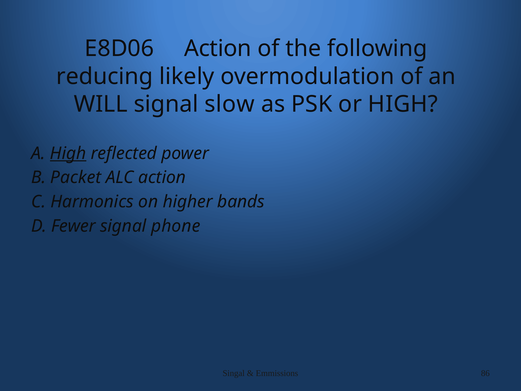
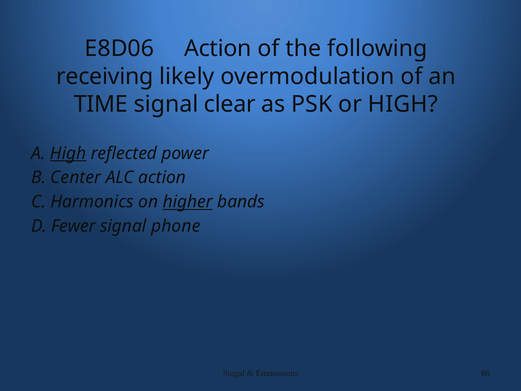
reducing: reducing -> receiving (105, 76)
WILL: WILL -> TIME (101, 104)
slow: slow -> clear (230, 104)
Packet: Packet -> Center (76, 177)
higher underline: none -> present (188, 202)
